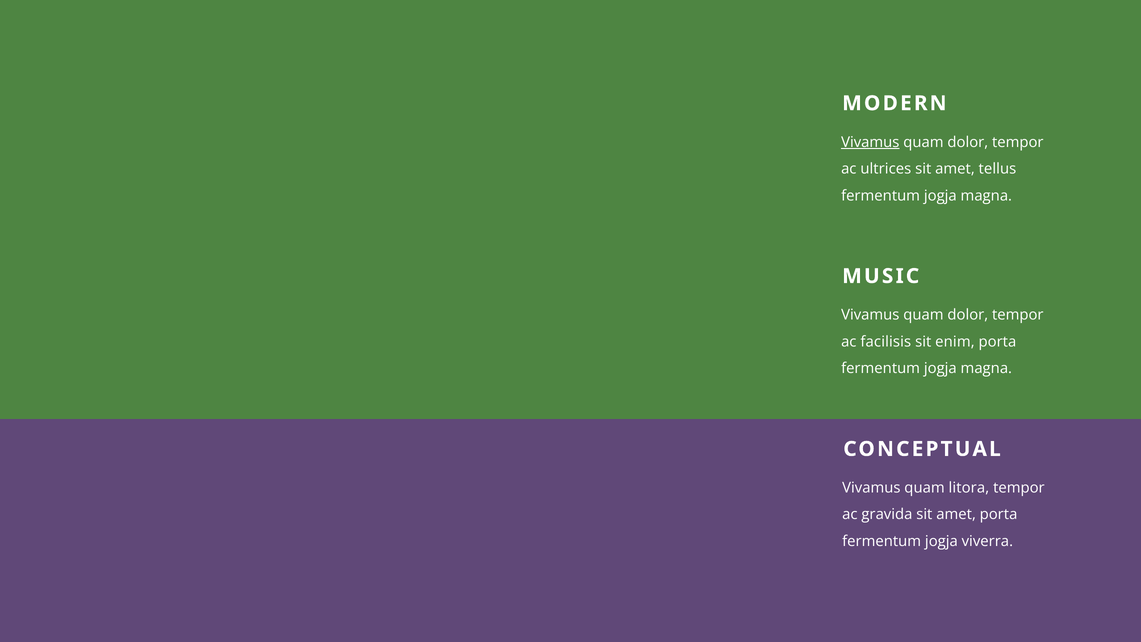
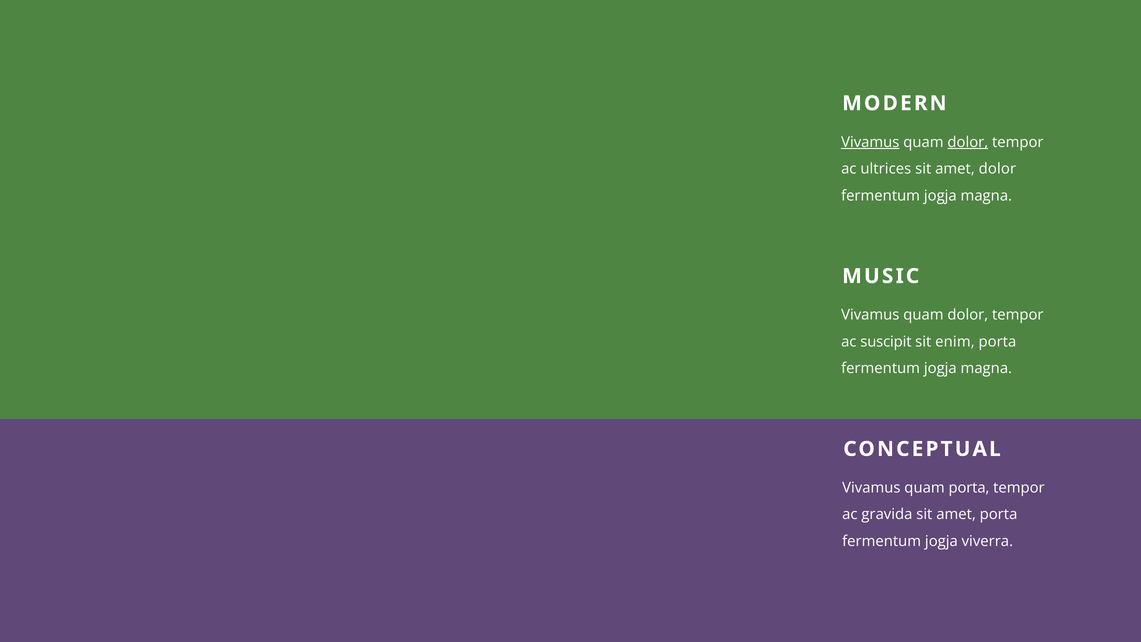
dolor underline: none -> present (968, 142)
amet tellus: tellus -> dolor (997, 169)
facilisis: facilisis -> suscipit (886, 342)
quam litora: litora -> porta (969, 488)
